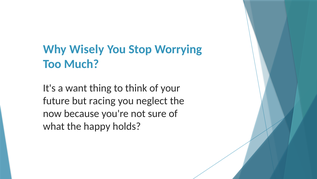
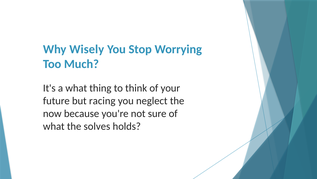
a want: want -> what (76, 88)
happy: happy -> solves (97, 126)
